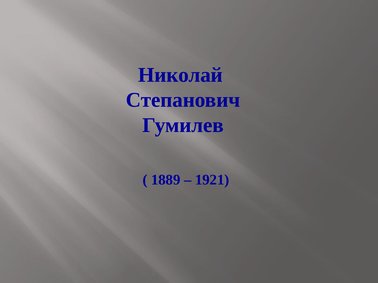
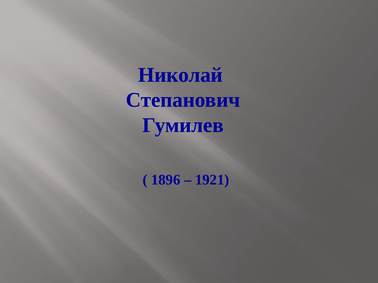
1889: 1889 -> 1896 (166, 180)
